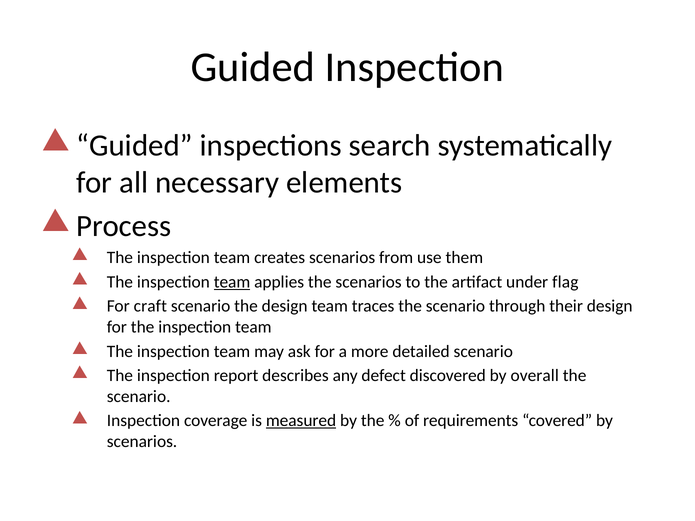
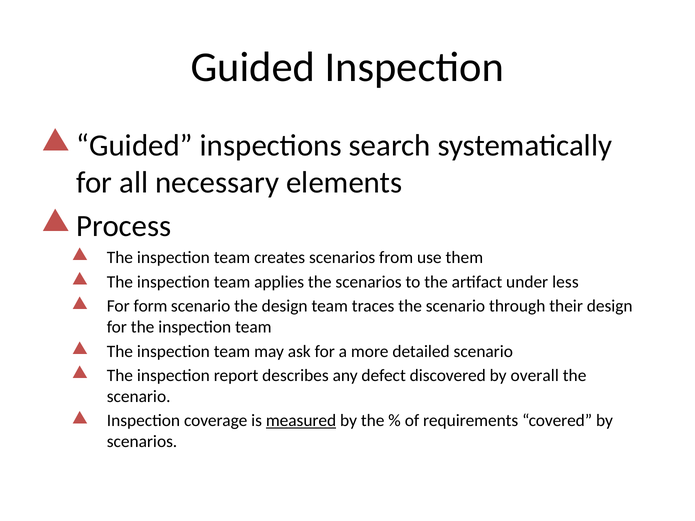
team underline: present -> none (232, 282)
flag: flag -> less (565, 282)
craft: craft -> form (150, 306)
